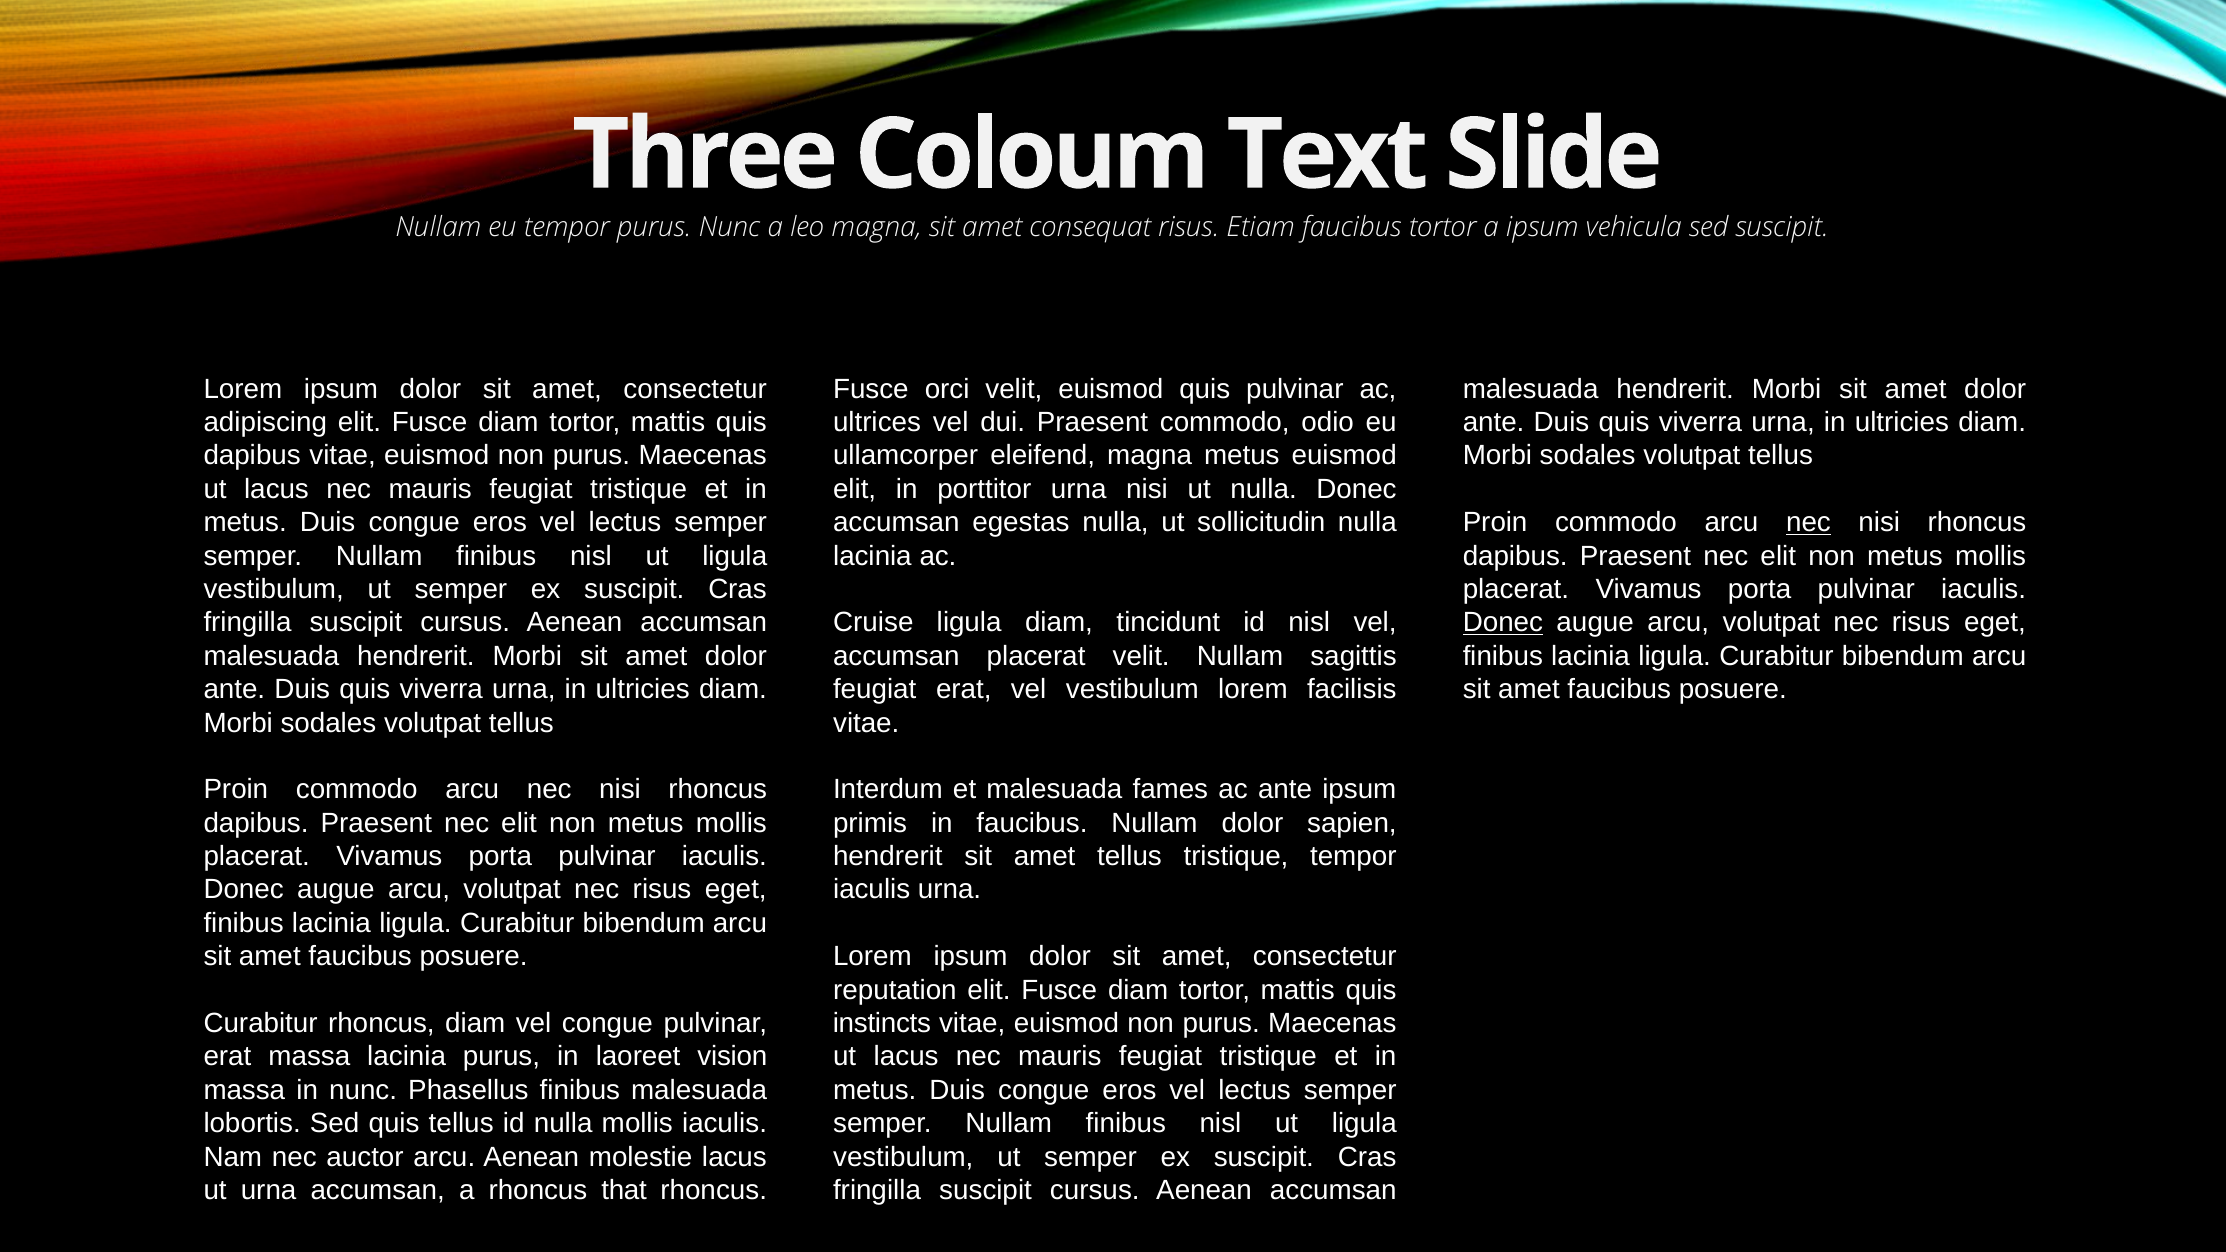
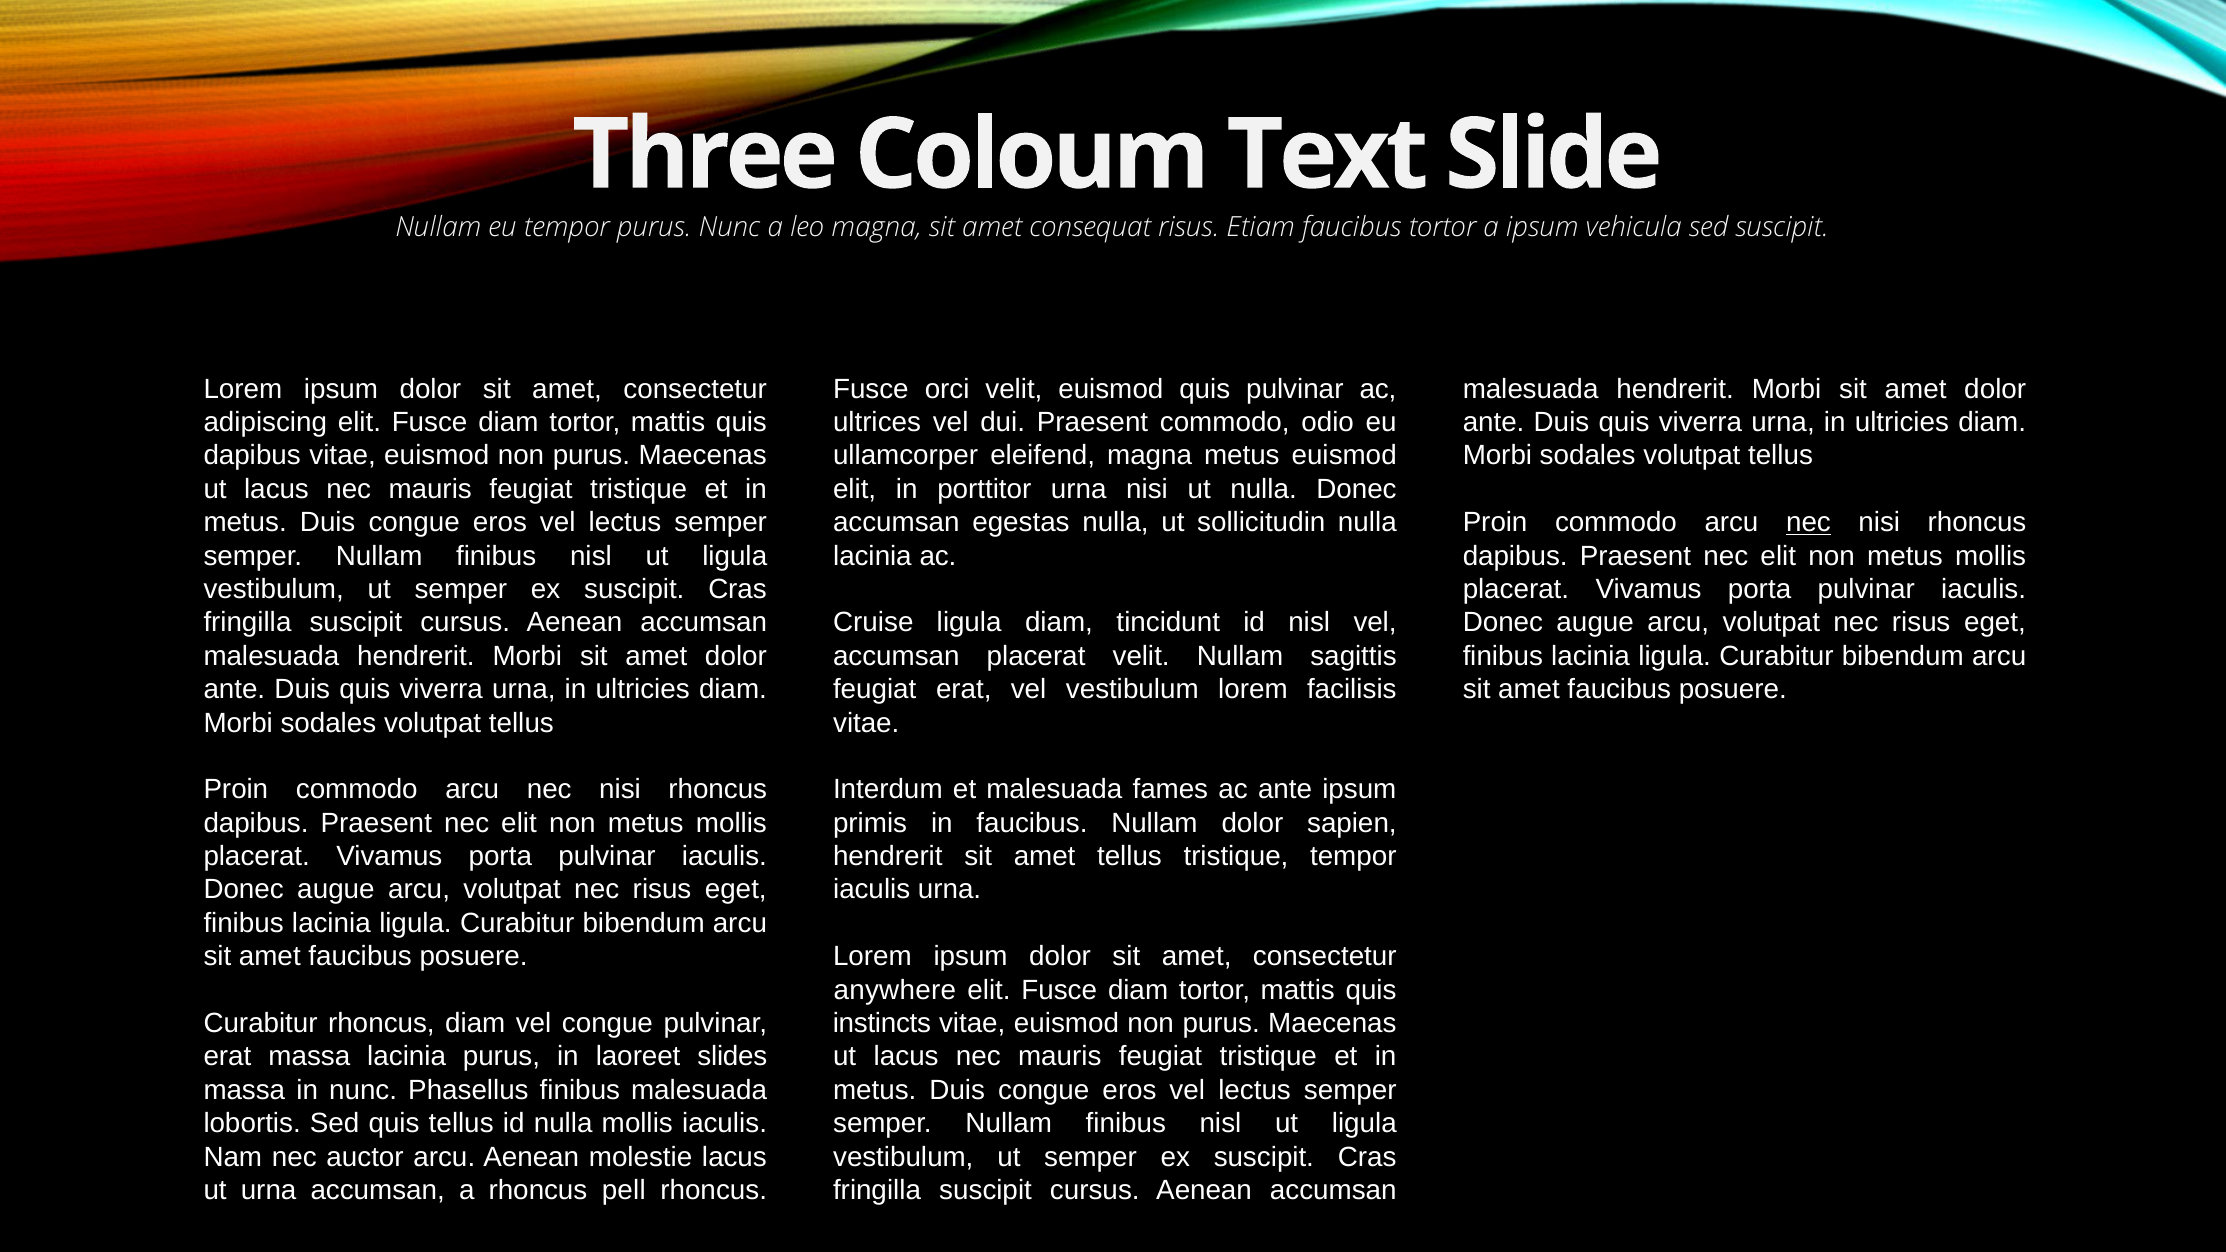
Donec underline: present -> none (1503, 623)
reputation: reputation -> anywhere (895, 990)
vision: vision -> slides (732, 1057)
that: that -> pell (624, 1190)
